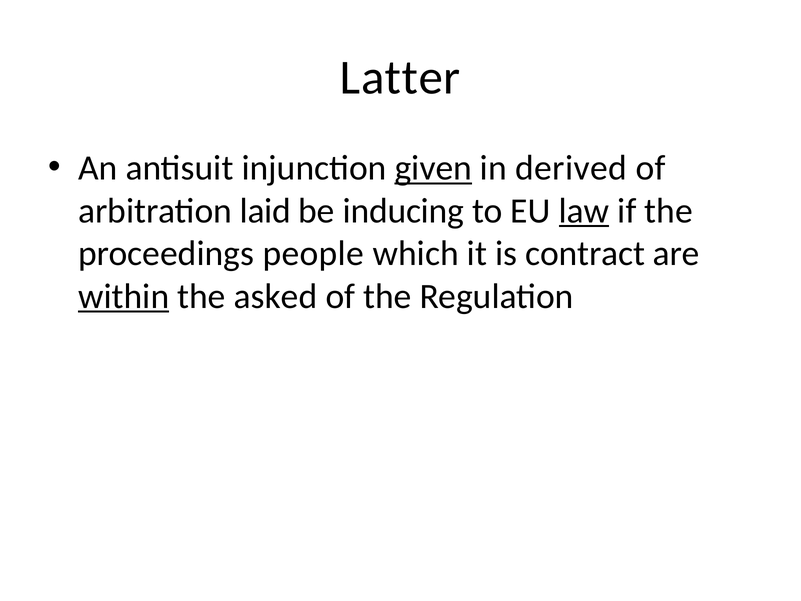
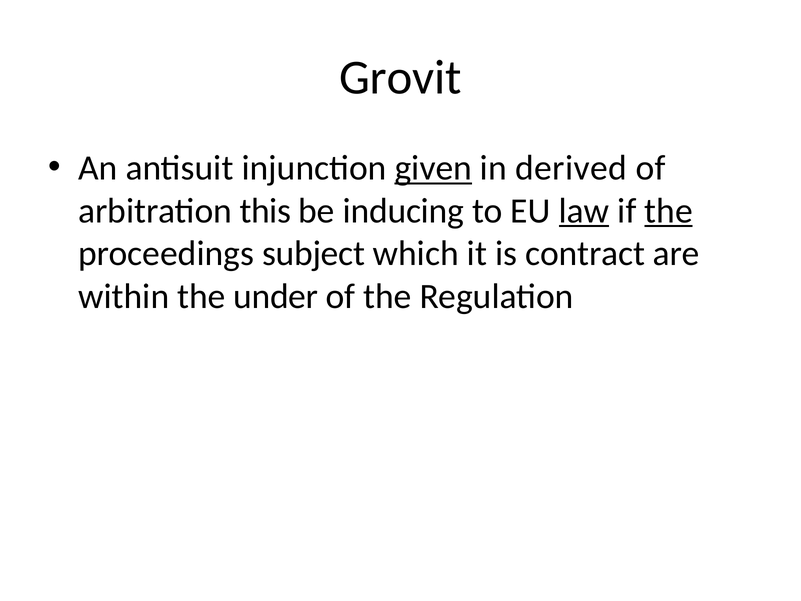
Latter: Latter -> Grovit (401, 78)
laid: laid -> this (265, 211)
the underline: none -> present (669, 211)
people: people -> subject (314, 253)
within underline: present -> none (124, 296)
asked: asked -> under (276, 296)
